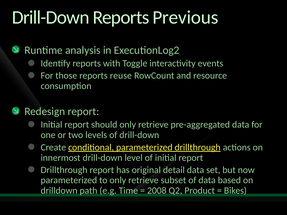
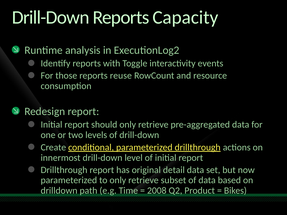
Previous: Previous -> Capacity (185, 17)
